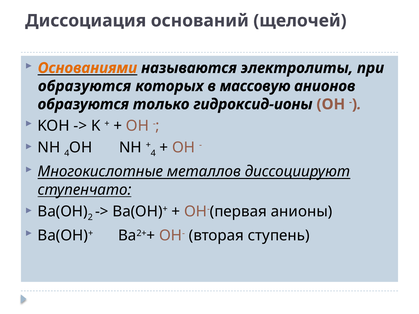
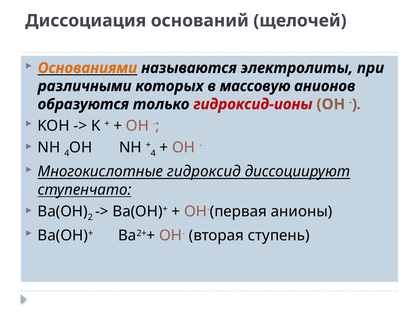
образуются: образуются -> различными (85, 86)
гидроксид-ионы colour: black -> red (253, 104)
металлов: металлов -> гидроксид (204, 172)
